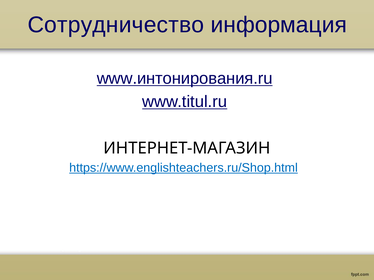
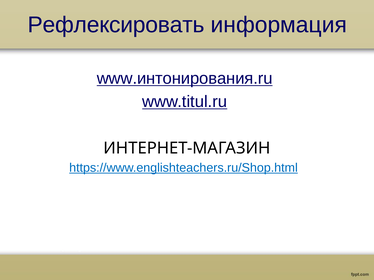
Сотрудничество: Сотрудничество -> Рефлексировать (116, 25)
